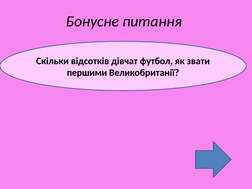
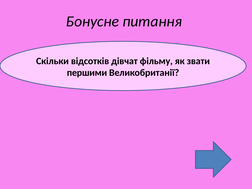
футбол: футбол -> фільму (156, 61)
